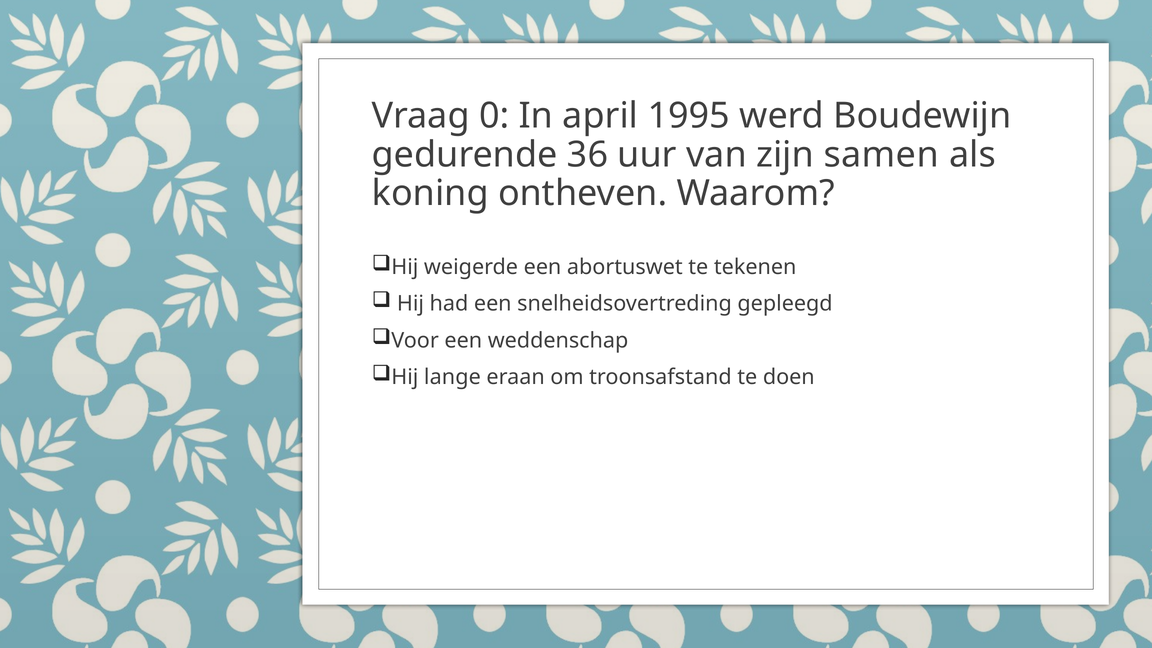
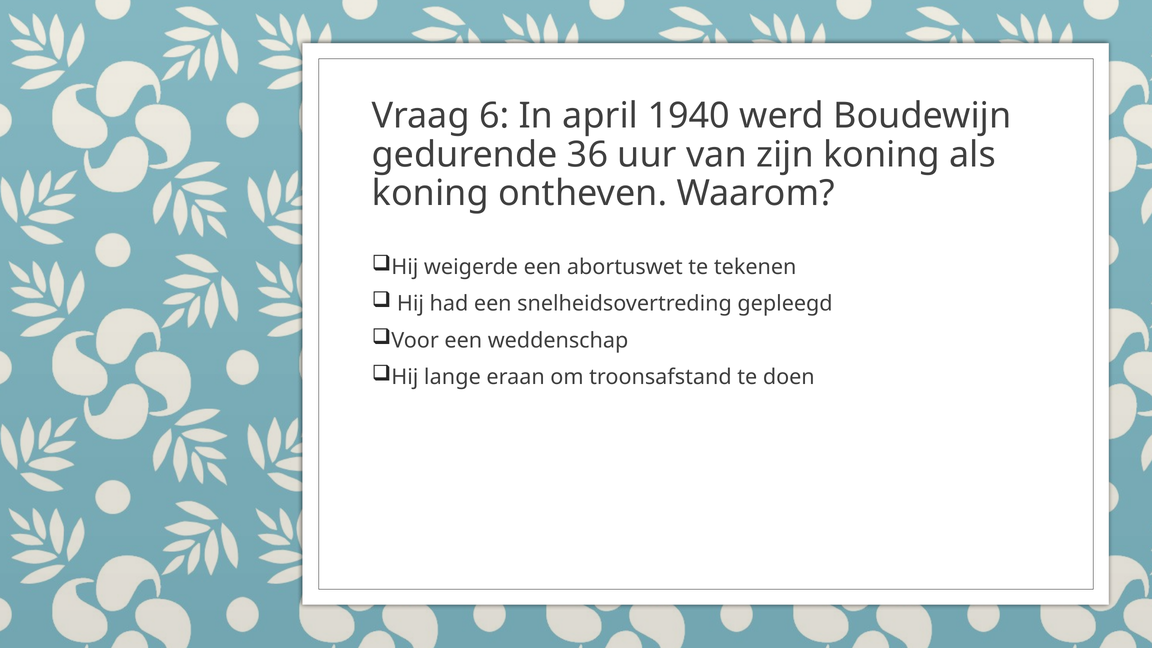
0: 0 -> 6 (494, 116)
1995: 1995 -> 1940 (689, 116)
zijn samen: samen -> koning (882, 155)
